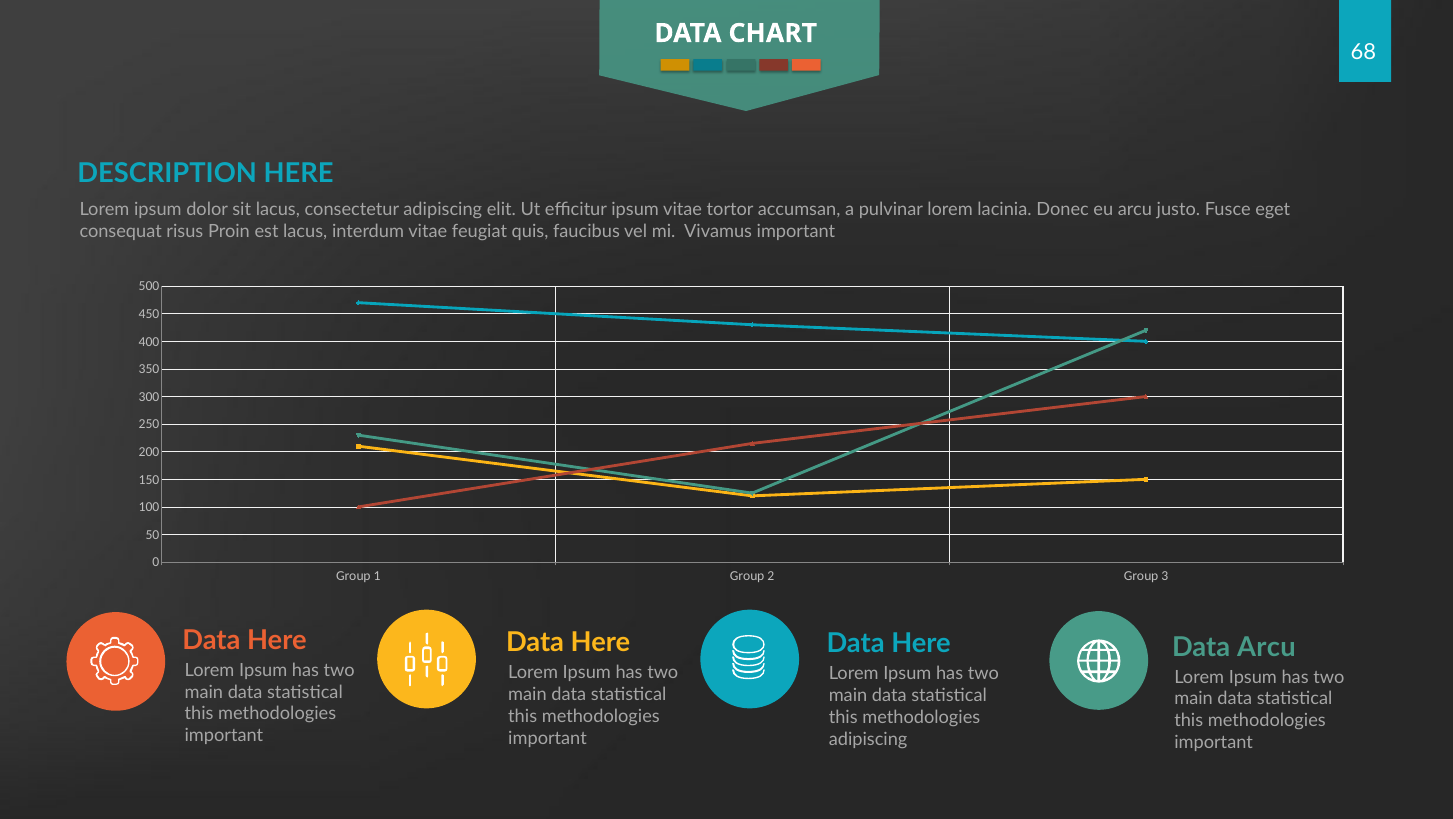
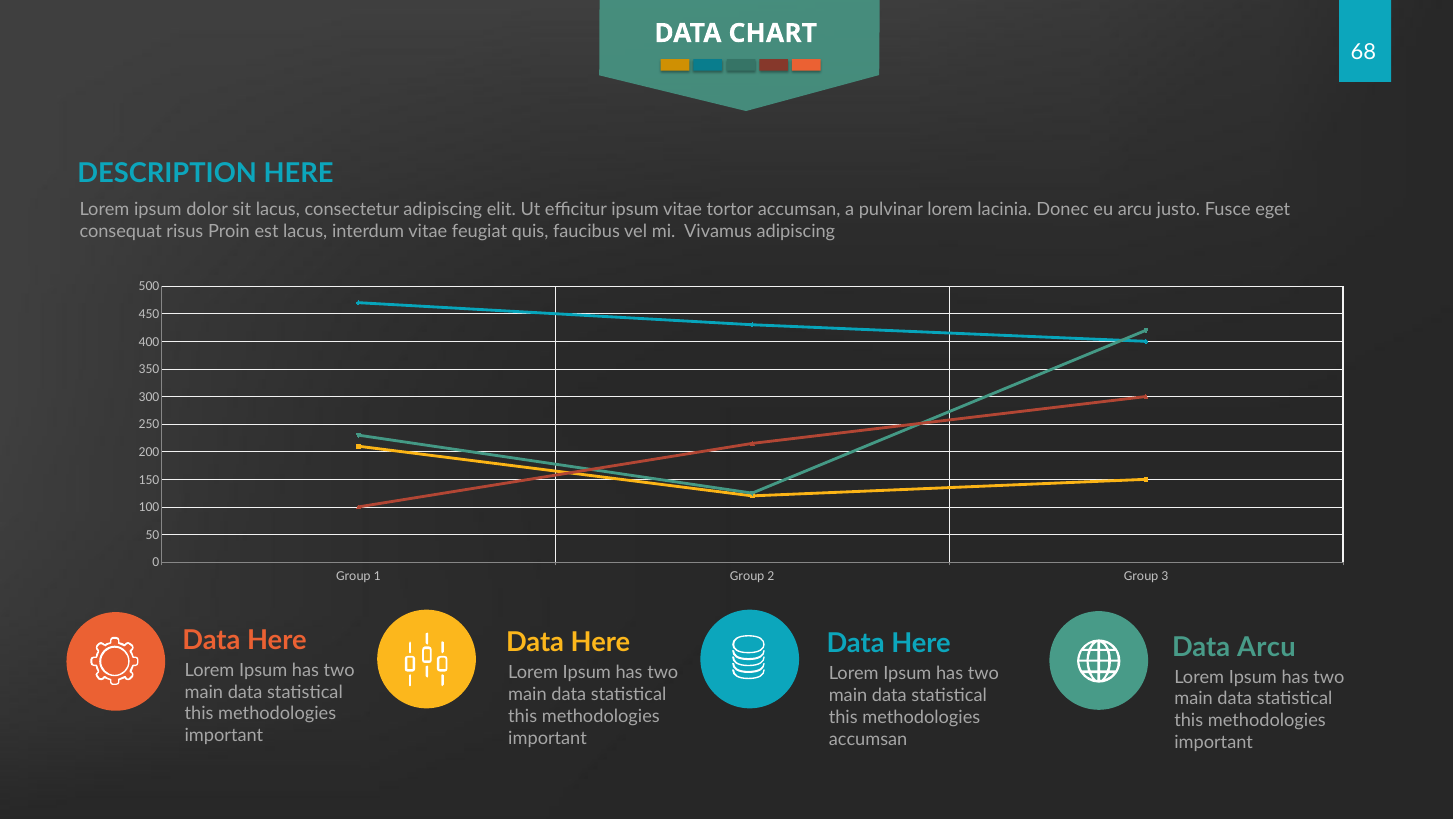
Vivamus important: important -> adipiscing (796, 232)
adipiscing: adipiscing -> accumsan (868, 739)
